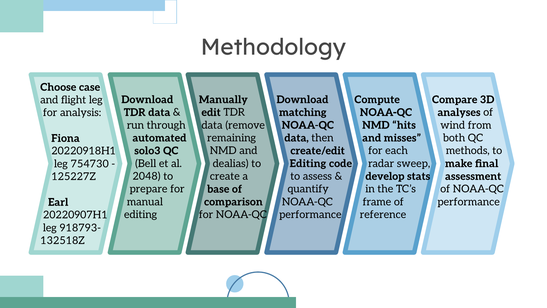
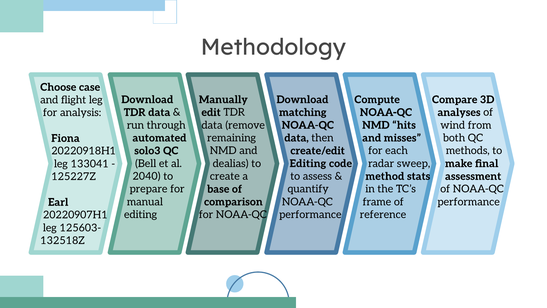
754730: 754730 -> 133041 (90, 164)
develop: develop -> method (385, 176)
2048: 2048 -> 2040 (146, 176)
918793-: 918793- -> 125603- (80, 228)
